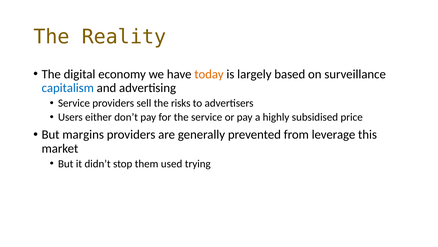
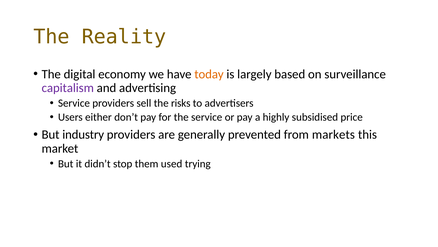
capitalism colour: blue -> purple (68, 88)
margins: margins -> industry (83, 134)
leverage: leverage -> markets (333, 134)
